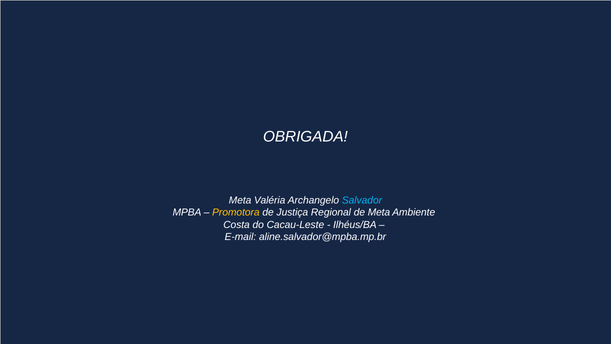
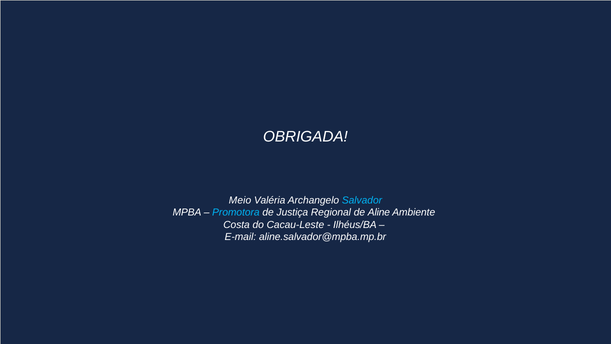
Meta: Meta -> Meio (240, 200)
Promotora colour: yellow -> light blue (236, 212)
de Meta: Meta -> Aline (379, 212)
